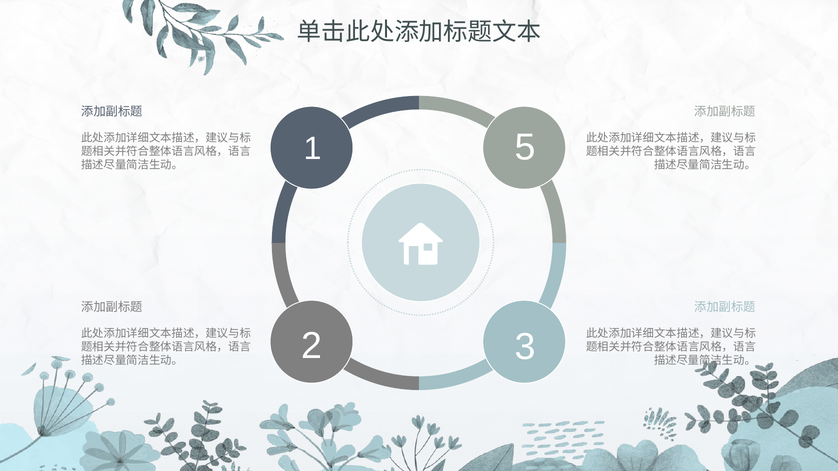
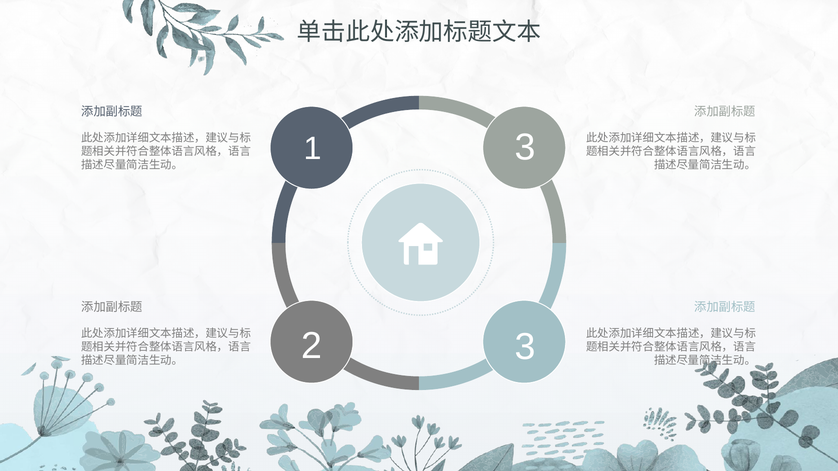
1 5: 5 -> 3 (525, 148)
